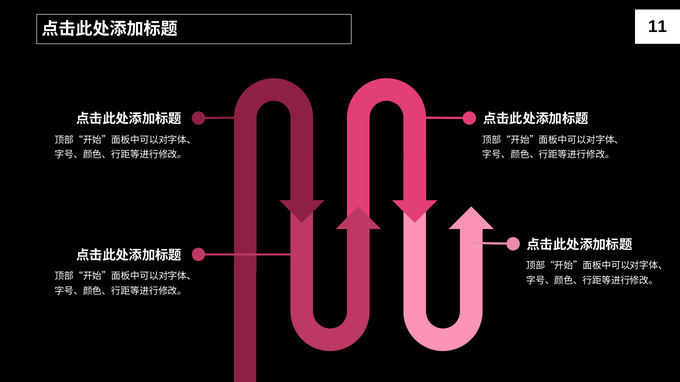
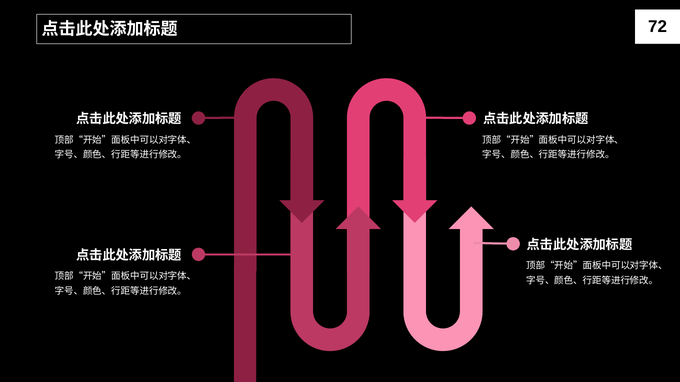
11: 11 -> 72 (658, 27)
